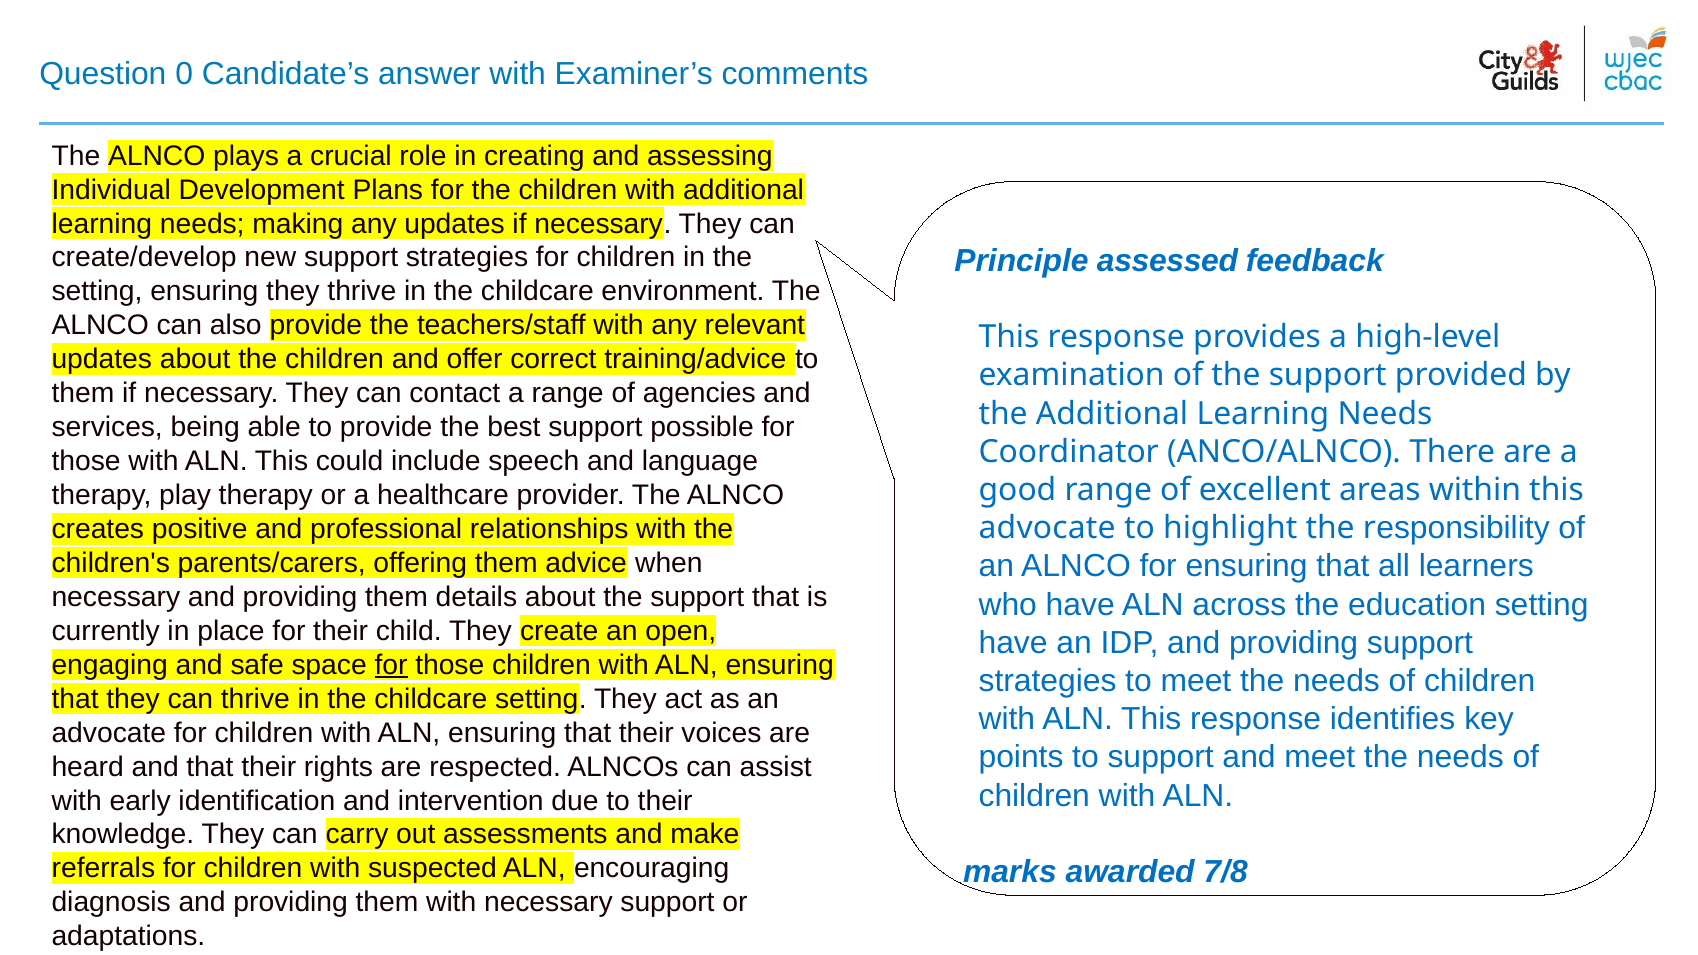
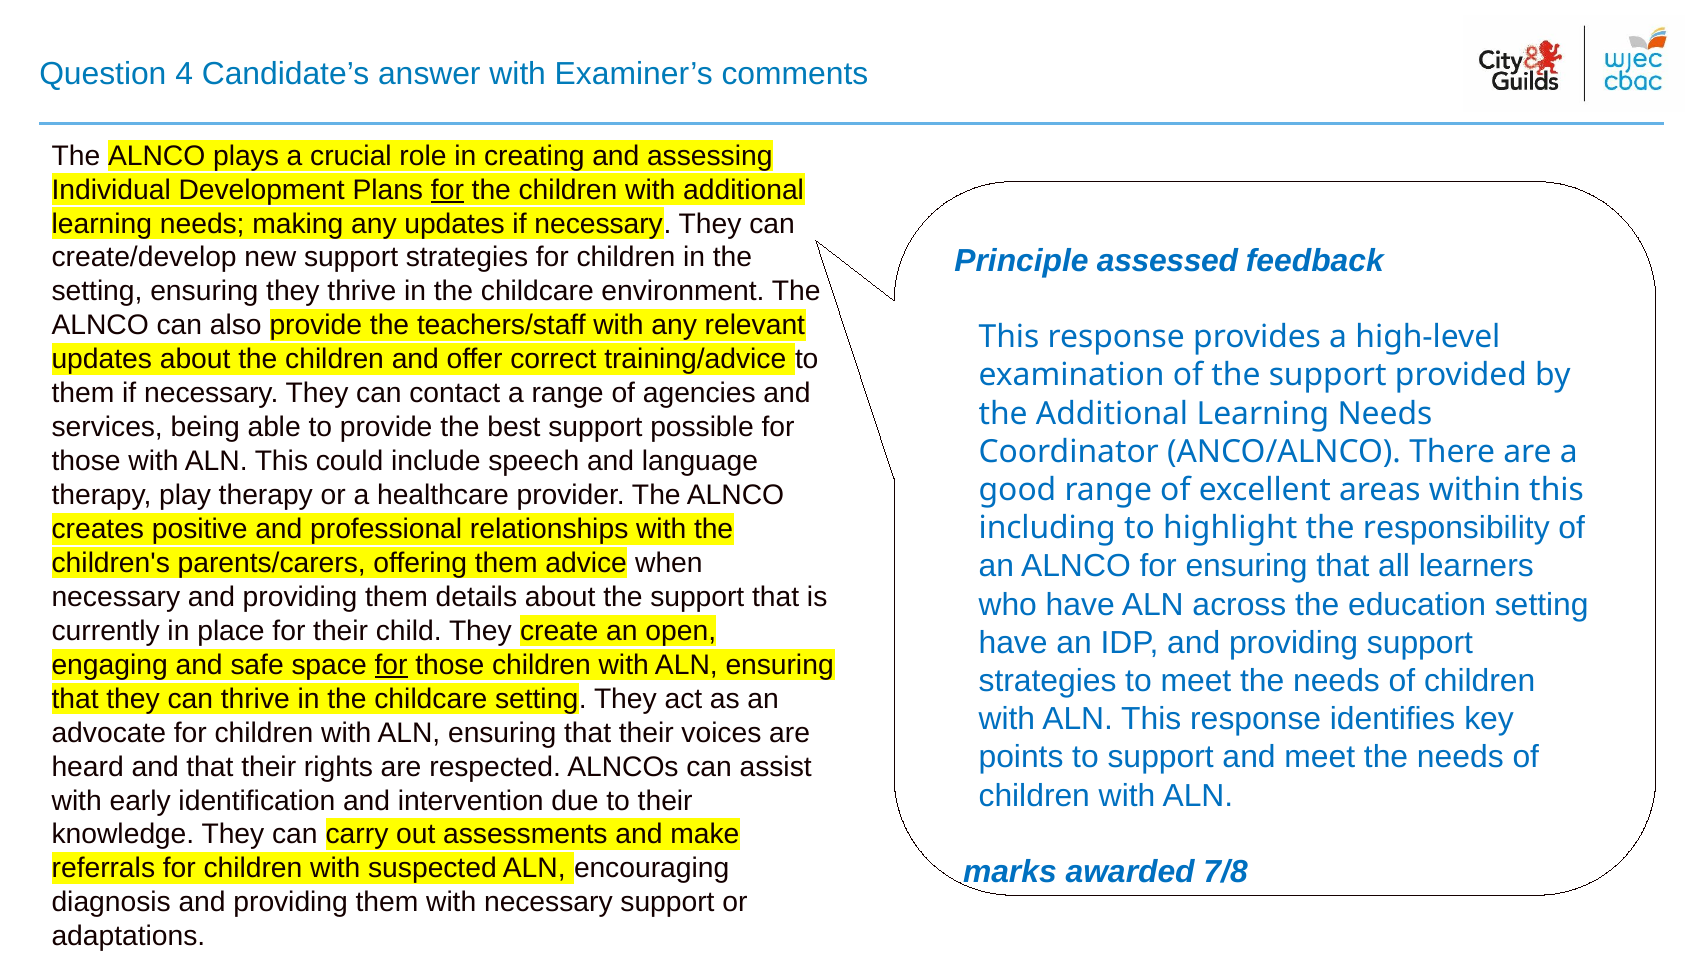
0: 0 -> 4 (184, 74)
for underline: none -> present (447, 190)
advocate: advocate -> including (1047, 528)
